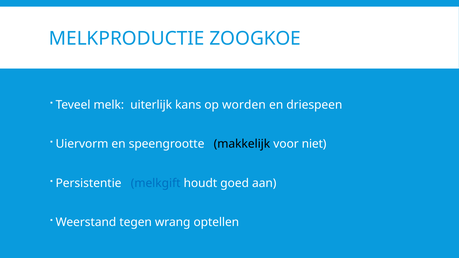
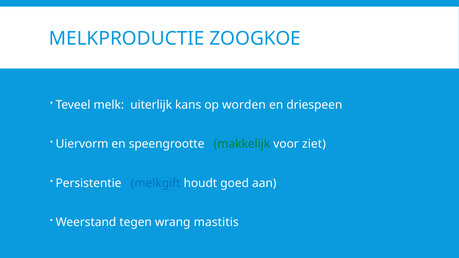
makkelijk colour: black -> green (242, 144)
niet: niet -> ziet (314, 144)
optellen: optellen -> mastitis (216, 222)
